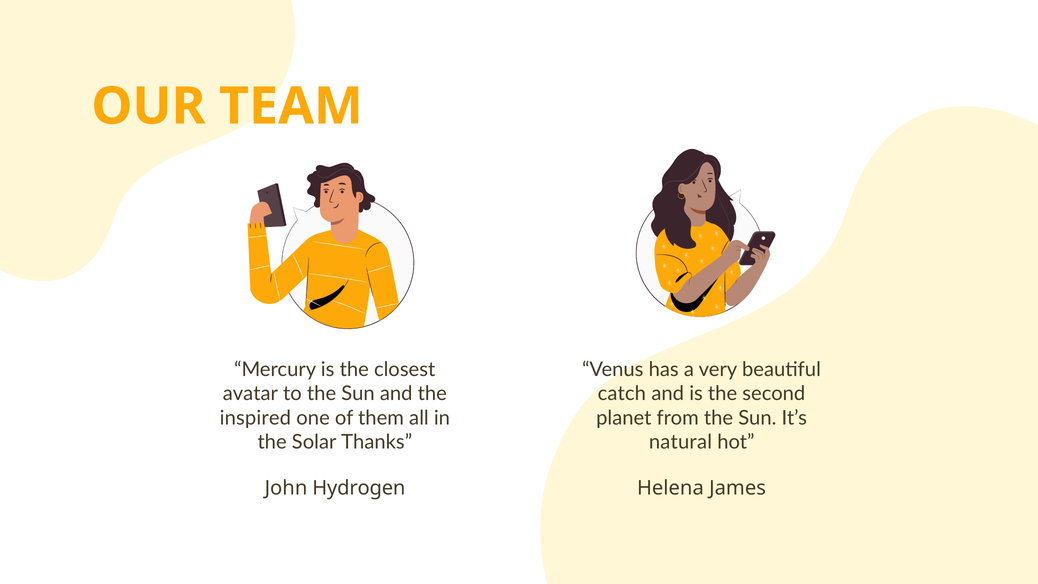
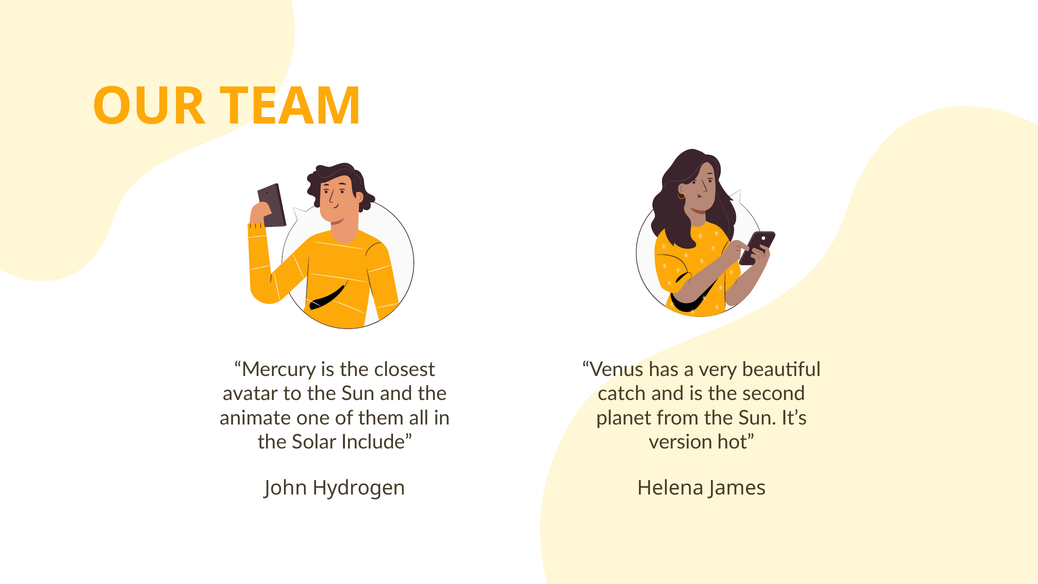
inspired: inspired -> animate (255, 418)
Thanks: Thanks -> Include (377, 442)
natural: natural -> version (681, 442)
